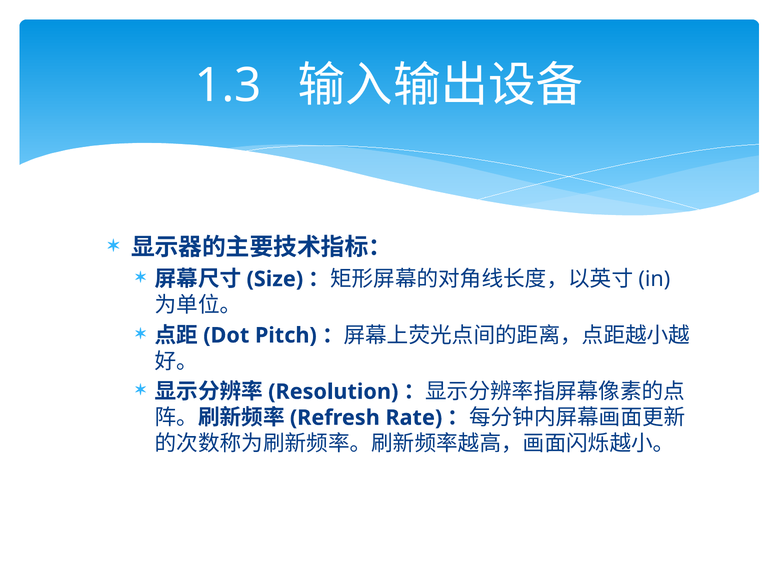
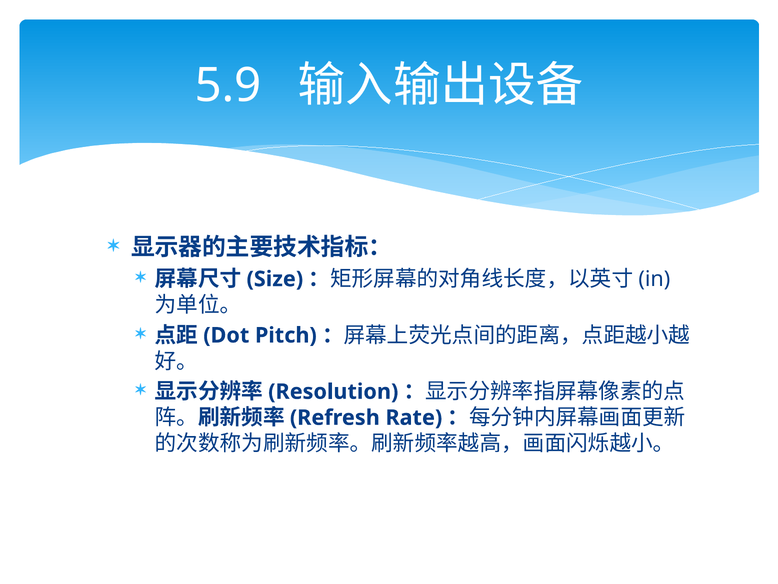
1.3: 1.3 -> 5.9 (228, 85)
